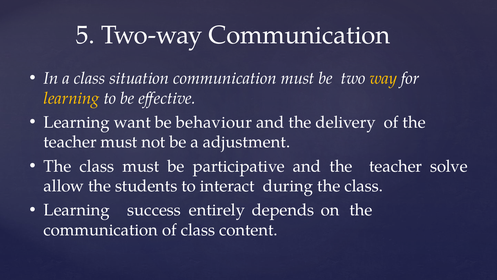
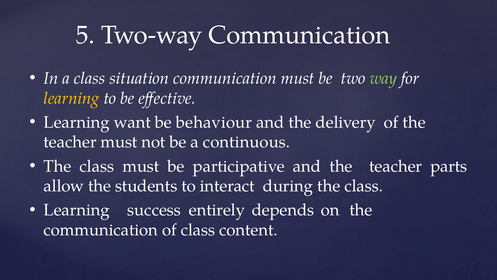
way colour: yellow -> light green (383, 78)
adjustment: adjustment -> continuous (247, 142)
solve: solve -> parts (449, 166)
